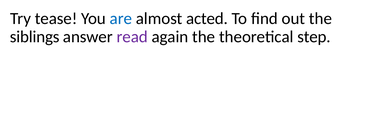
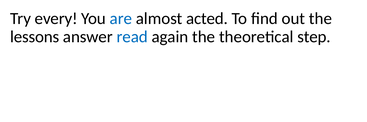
tease: tease -> every (56, 19)
siblings: siblings -> lessons (35, 37)
read colour: purple -> blue (132, 37)
